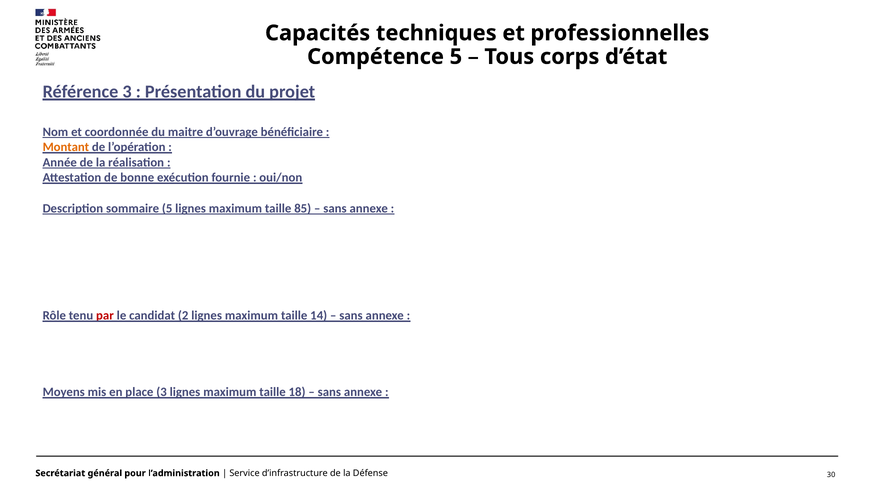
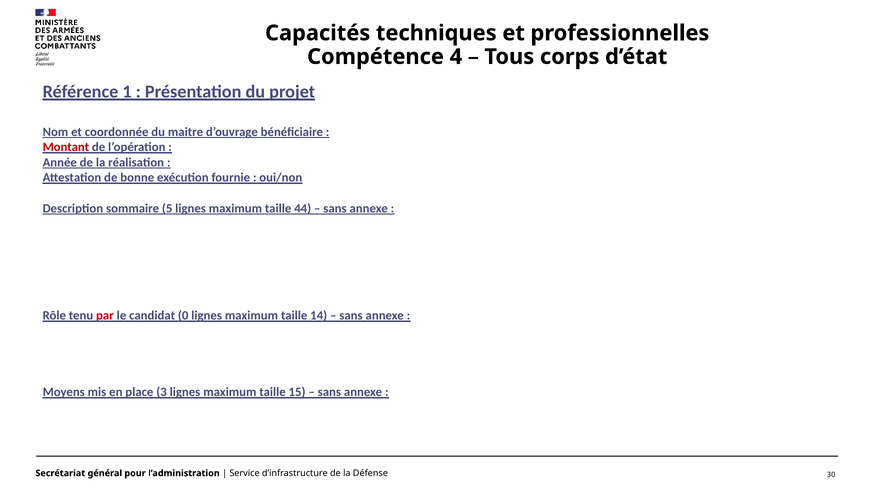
Compétence 5: 5 -> 4 (456, 57)
Référence 3: 3 -> 1 (127, 92)
Montant colour: orange -> red (66, 147)
85: 85 -> 44 (303, 208)
2: 2 -> 0 (183, 315)
18: 18 -> 15 (297, 392)
